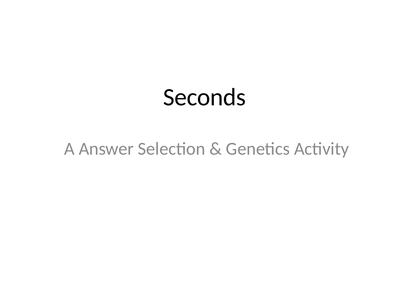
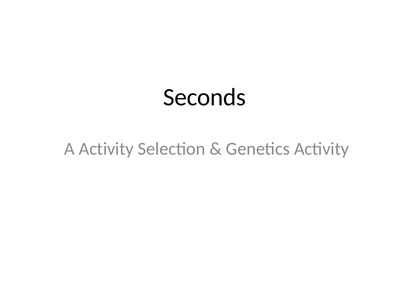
A Answer: Answer -> Activity (106, 149)
